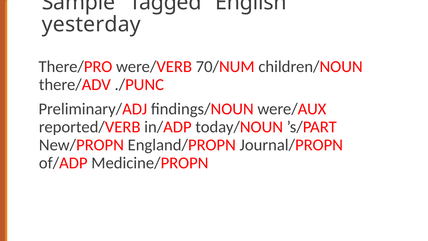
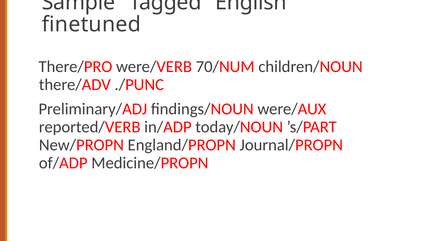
yesterday: yesterday -> finetuned (91, 24)
